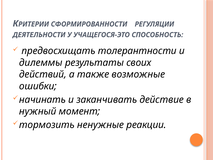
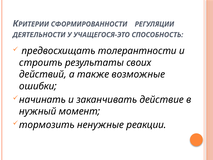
дилеммы: дилеммы -> строить (41, 63)
